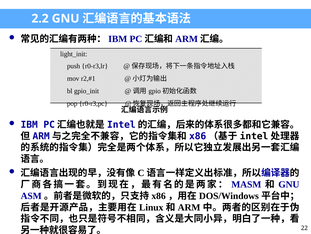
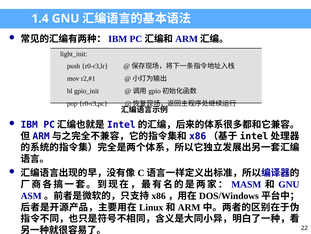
2.2: 2.2 -> 1.4 (40, 18)
